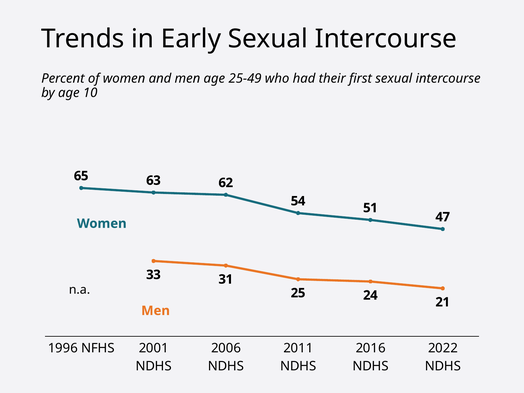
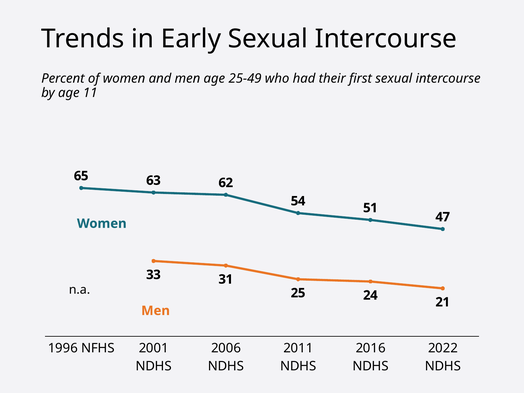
10: 10 -> 11 (90, 93)
